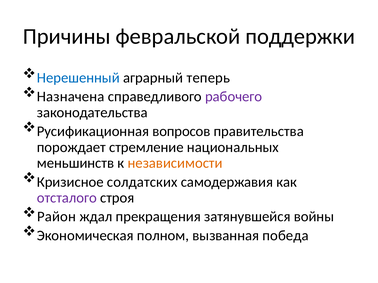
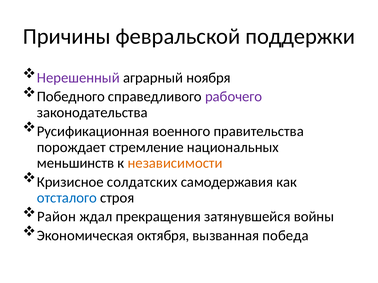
Нерешенный colour: blue -> purple (78, 78)
теперь: теперь -> ноября (208, 78)
Назначена: Назначена -> Победного (71, 97)
вопросов: вопросов -> военного (181, 132)
отсталого colour: purple -> blue (67, 198)
полном: полном -> октября (163, 236)
